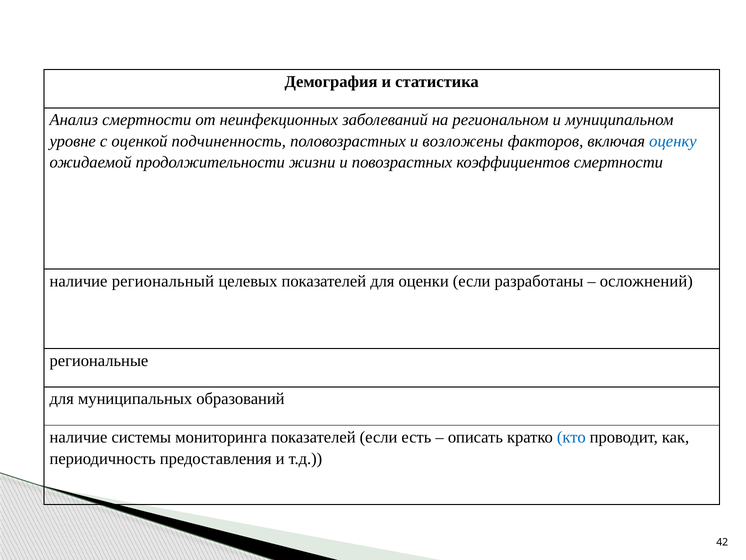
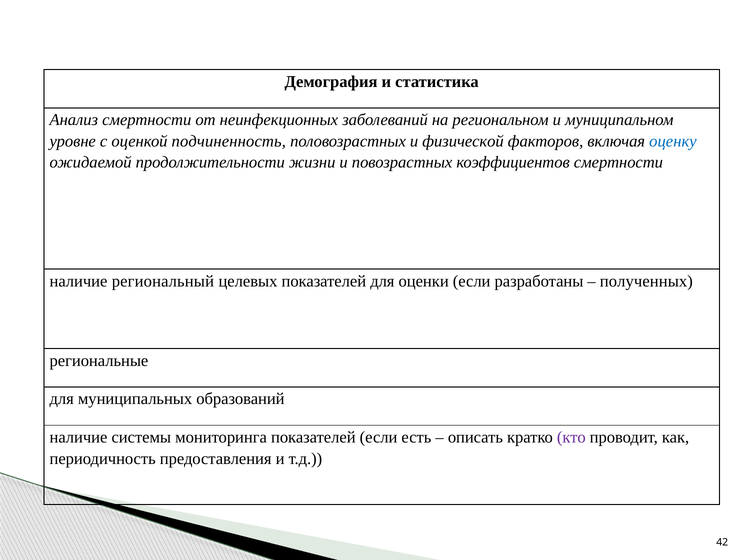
возложены: возложены -> физической (463, 141)
осложнений: осложнений -> полученных (646, 281)
кто colour: blue -> purple (571, 437)
